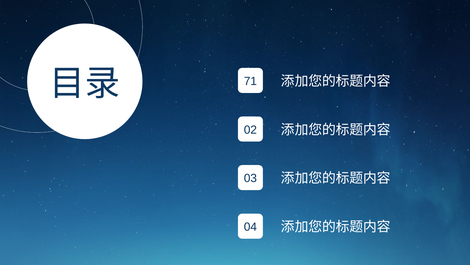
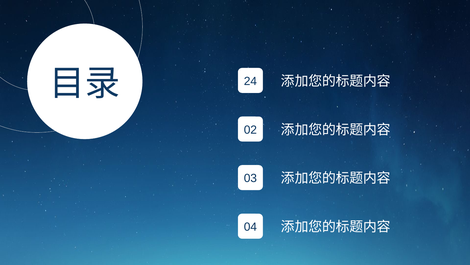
71: 71 -> 24 (250, 81)
